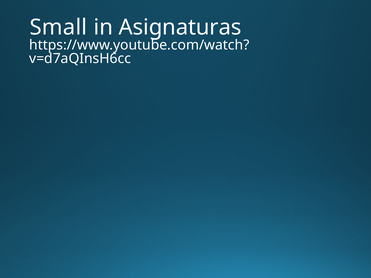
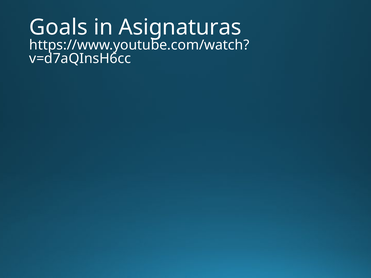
Small: Small -> Goals (58, 27)
